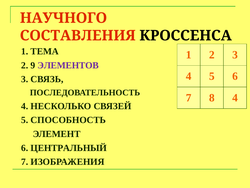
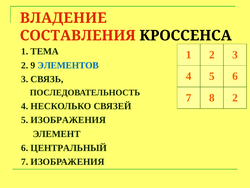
НАУЧНОГО: НАУЧНОГО -> ВЛАДЕНИЕ (63, 18)
ЭЛЕМЕНТОВ colour: purple -> blue (68, 65)
8 4: 4 -> 2 (235, 98)
5 СПОСОБНОСТЬ: СПОСОБНОСТЬ -> ИЗОБРАЖЕНИЯ (68, 120)
